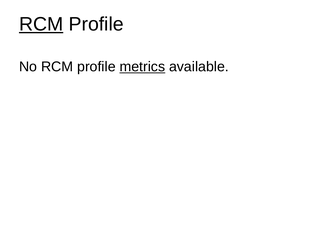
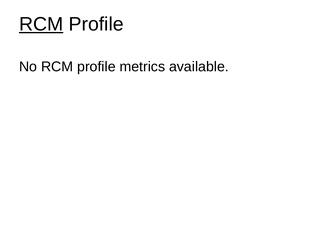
metrics underline: present -> none (142, 67)
